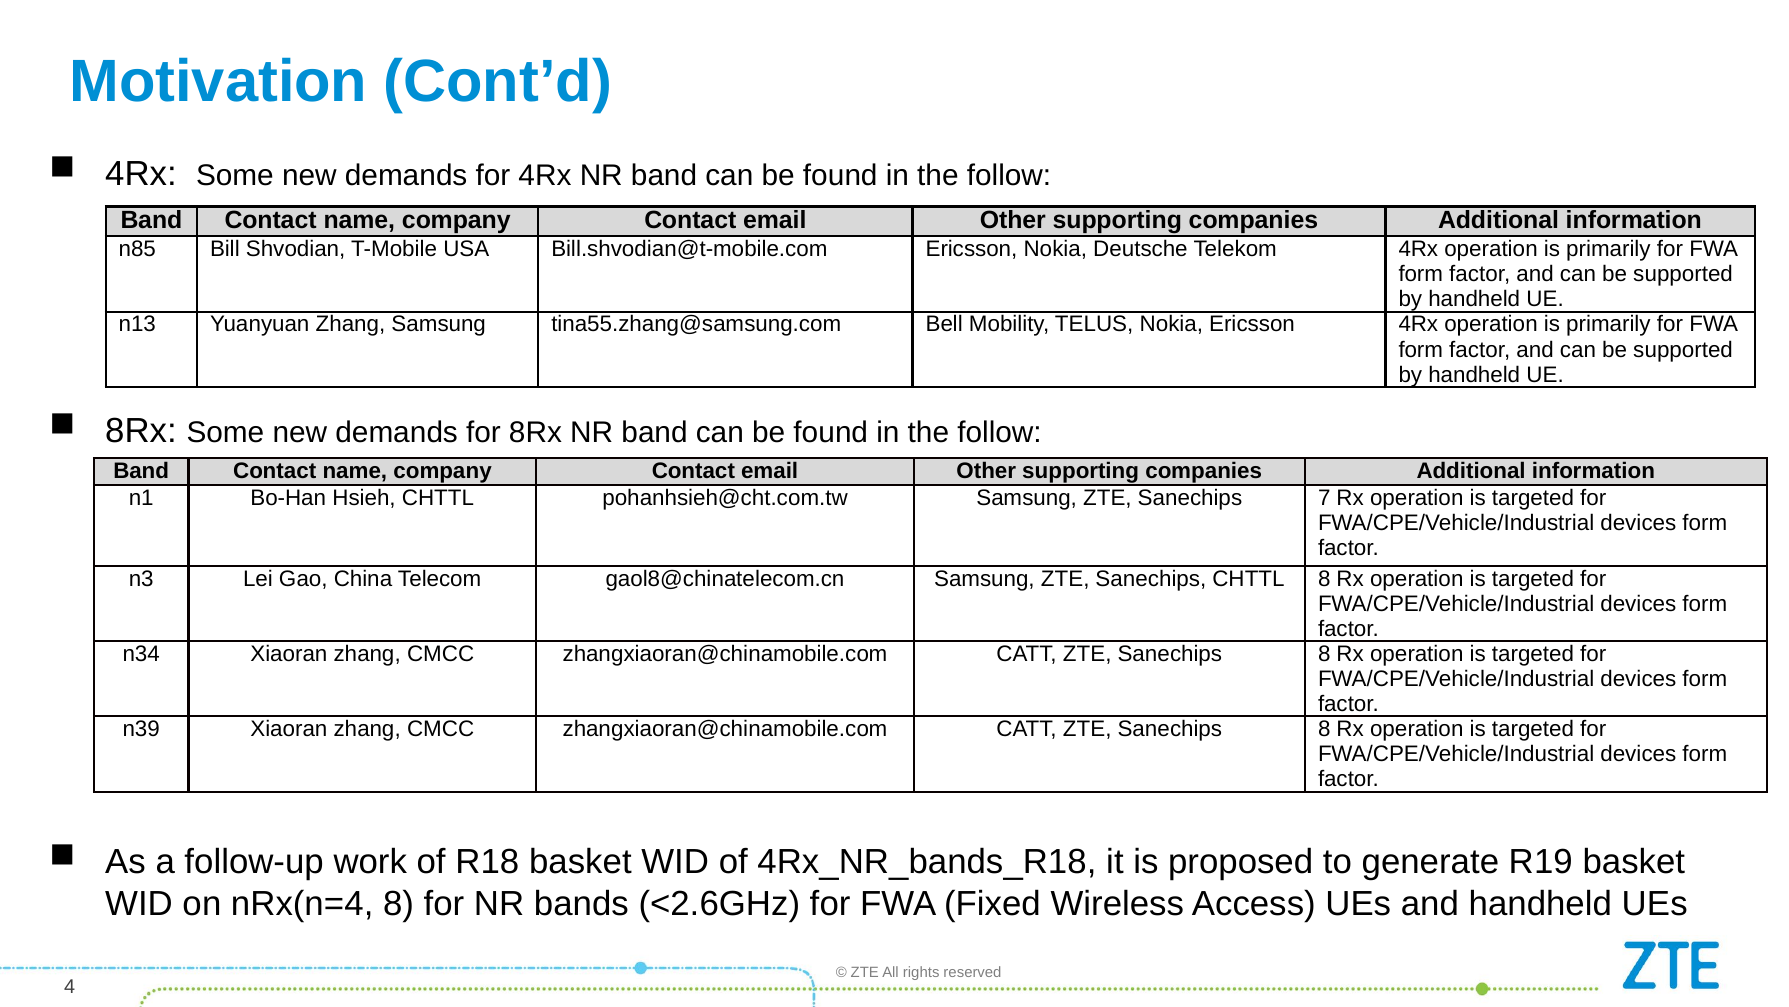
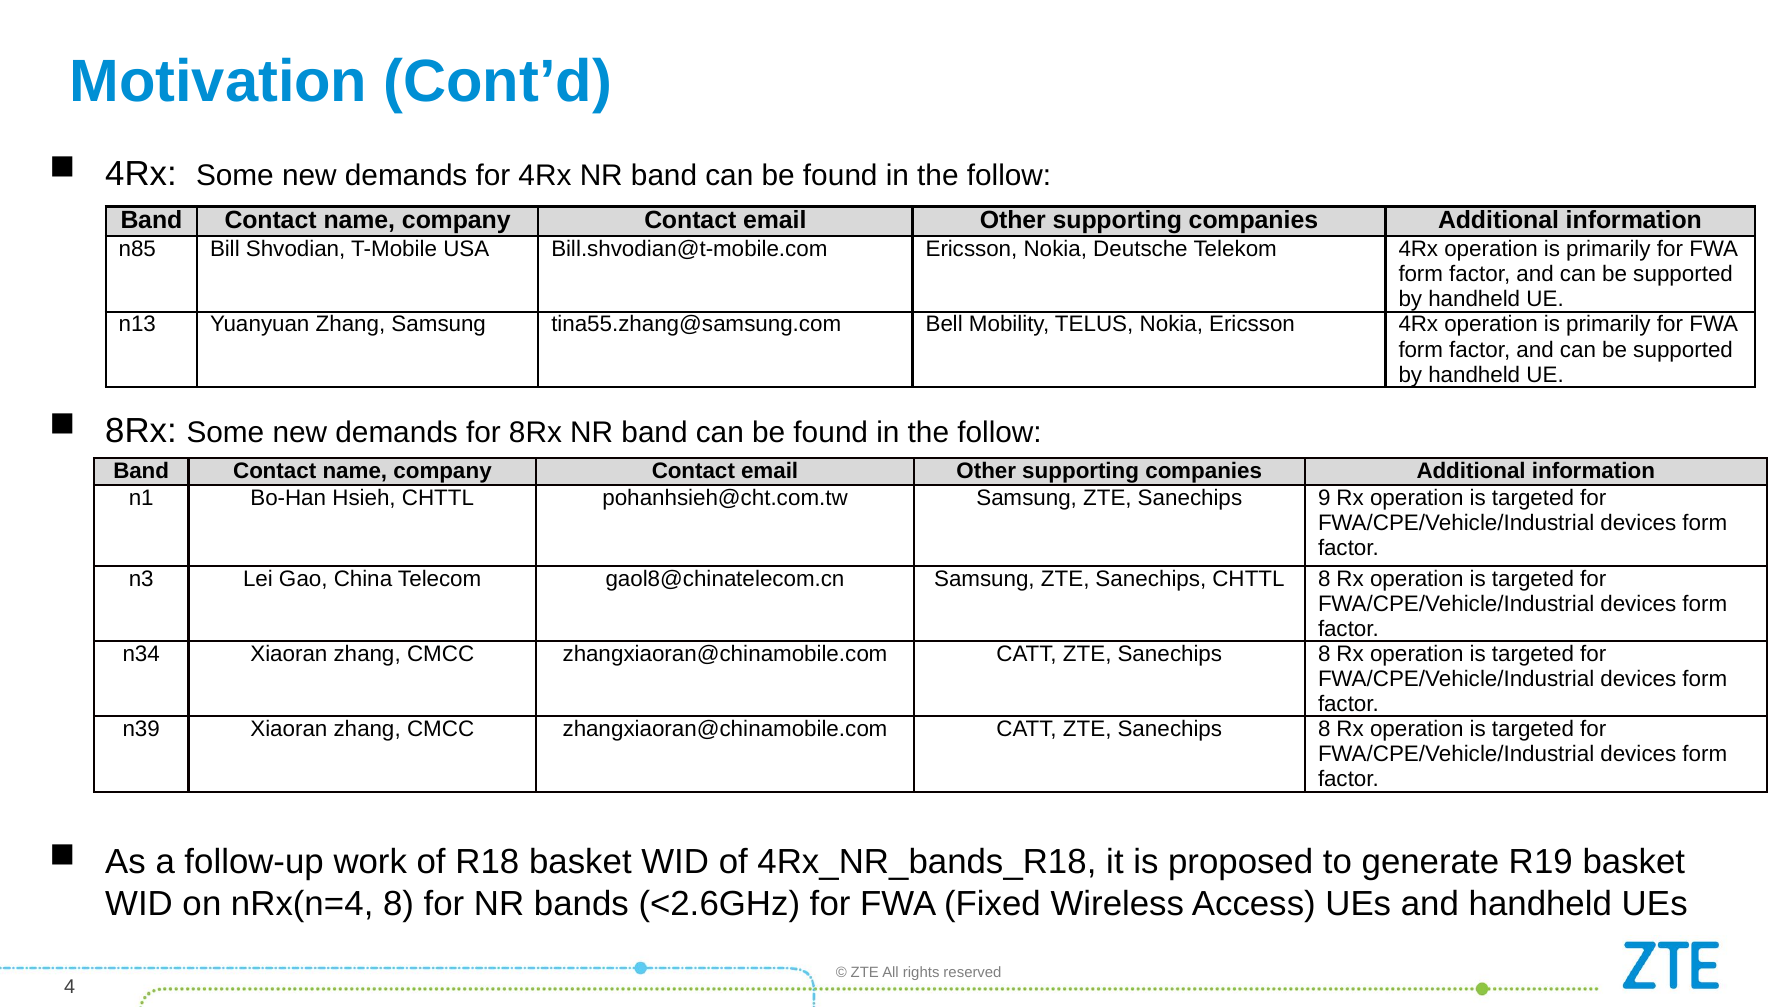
7: 7 -> 9 (1324, 498)
